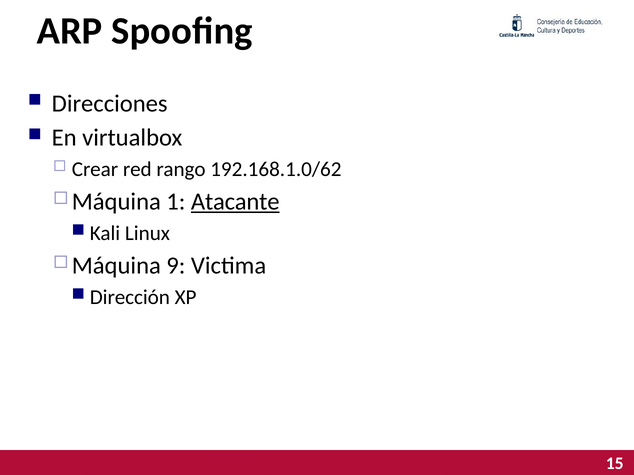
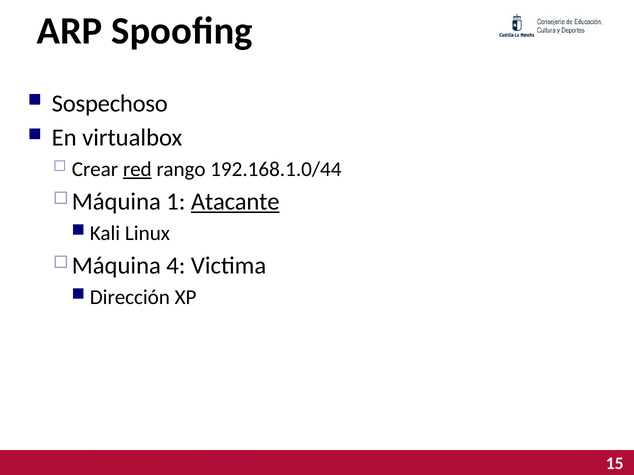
Direcciones: Direcciones -> Sospechoso (110, 104)
red underline: none -> present (137, 169)
192.168.1.0/62: 192.168.1.0/62 -> 192.168.1.0/44 (276, 169)
9: 9 -> 4 (176, 266)
